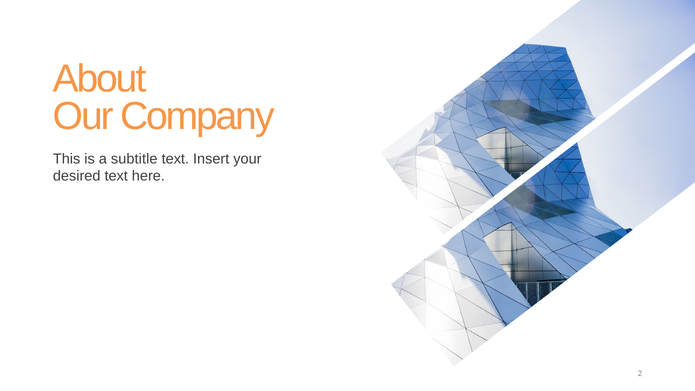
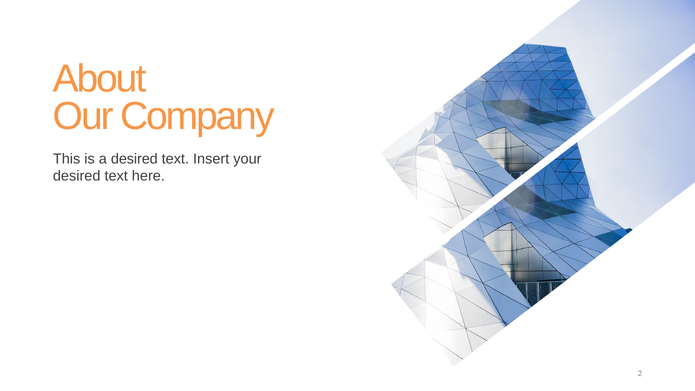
a subtitle: subtitle -> desired (134, 159)
